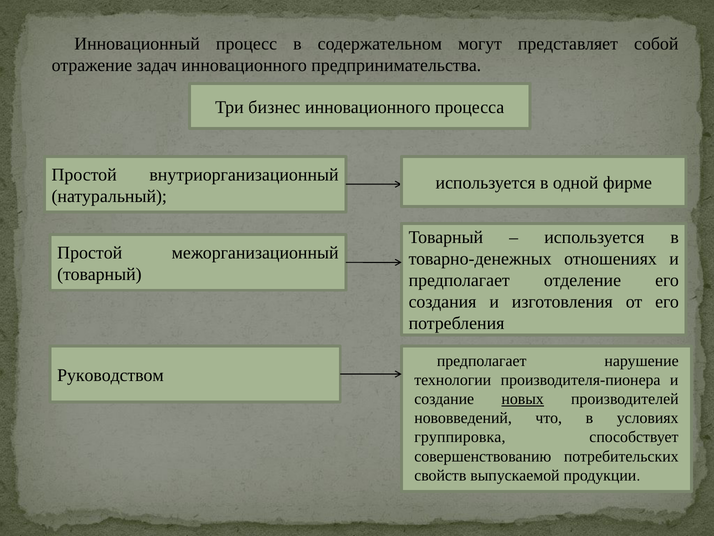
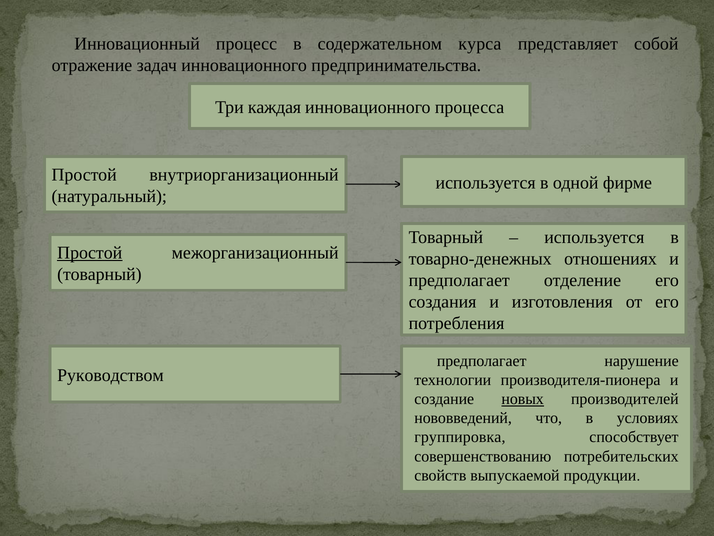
могут: могут -> курса (480, 44)
бизнес: бизнес -> каждая (274, 107)
Простой underline: none -> present (90, 253)
